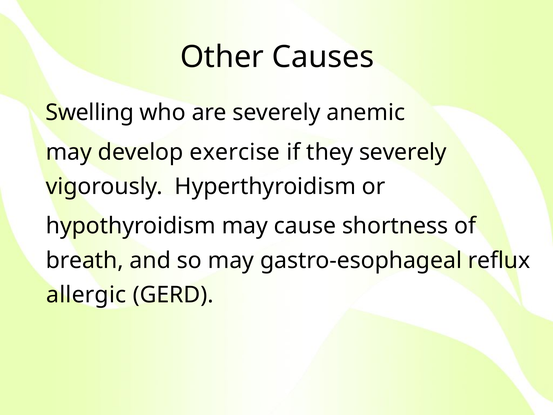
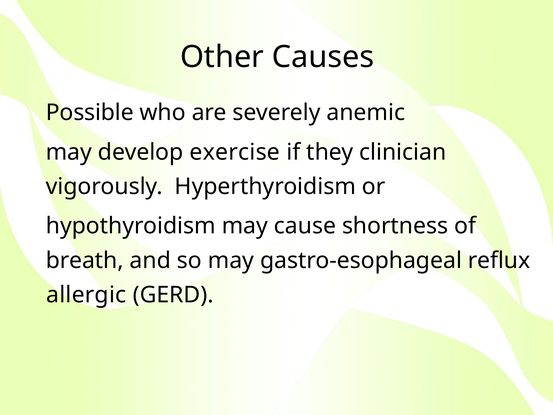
Swelling: Swelling -> Possible (90, 113)
they severely: severely -> clinician (403, 152)
